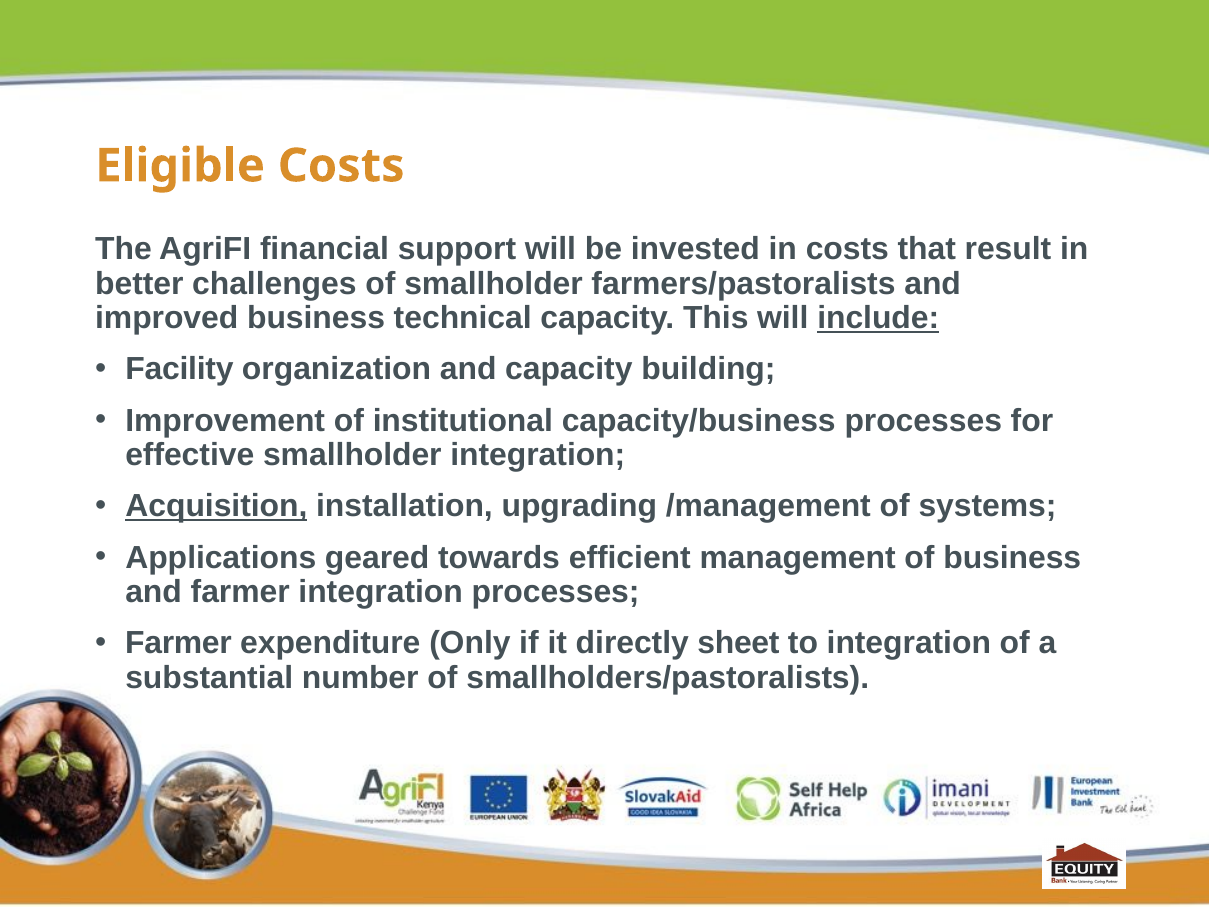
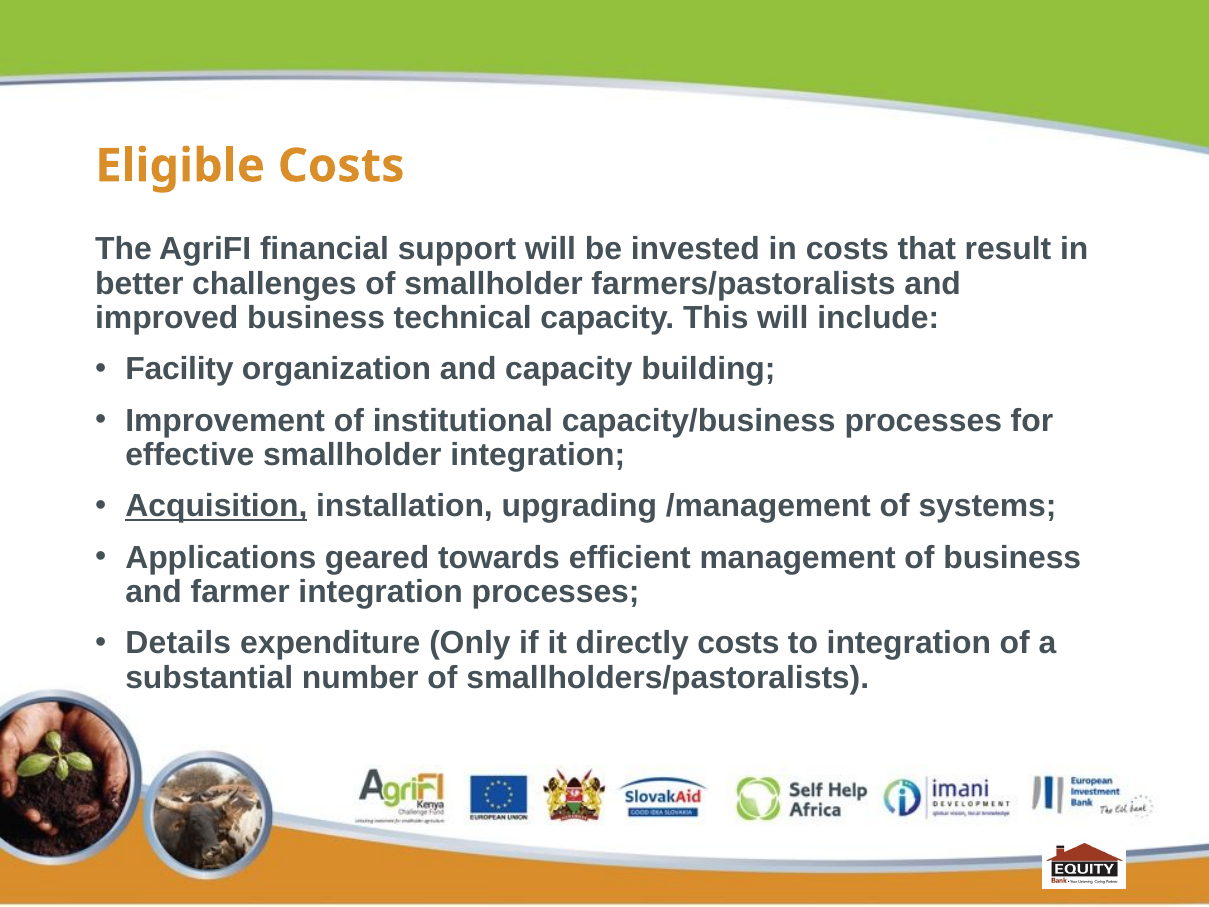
include underline: present -> none (878, 318)
Farmer: Farmer -> Details (178, 643)
directly sheet: sheet -> costs (738, 643)
